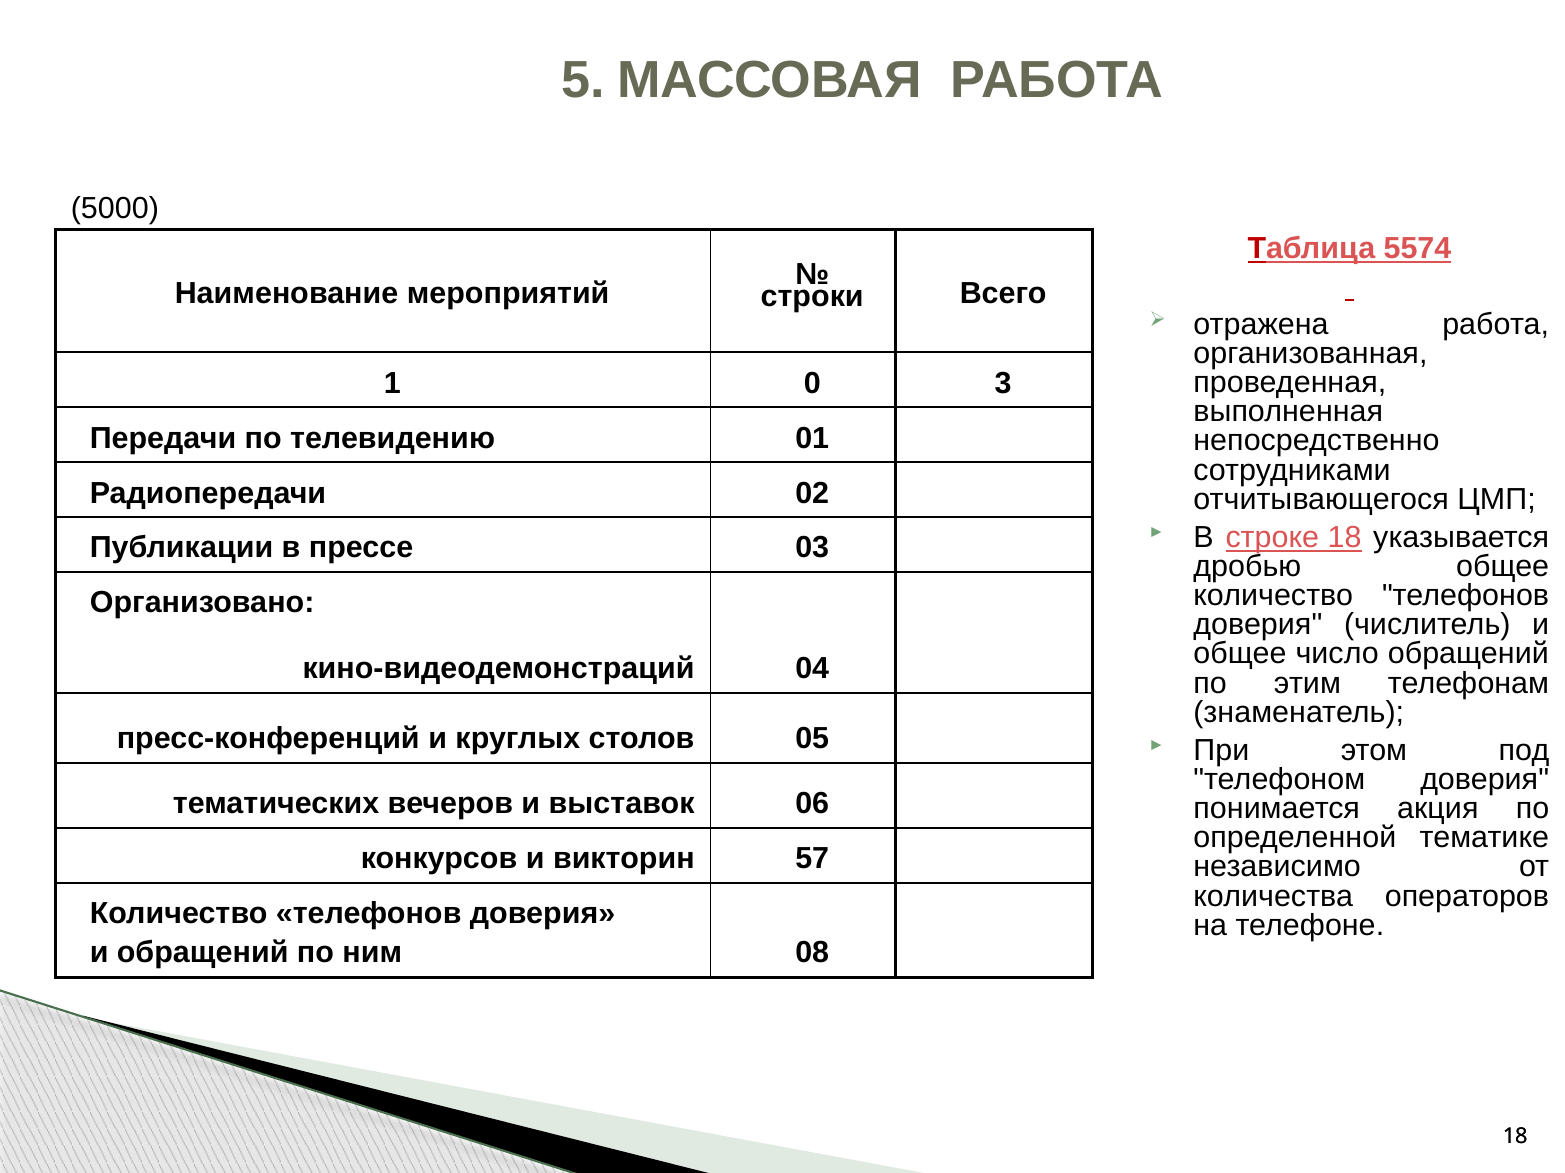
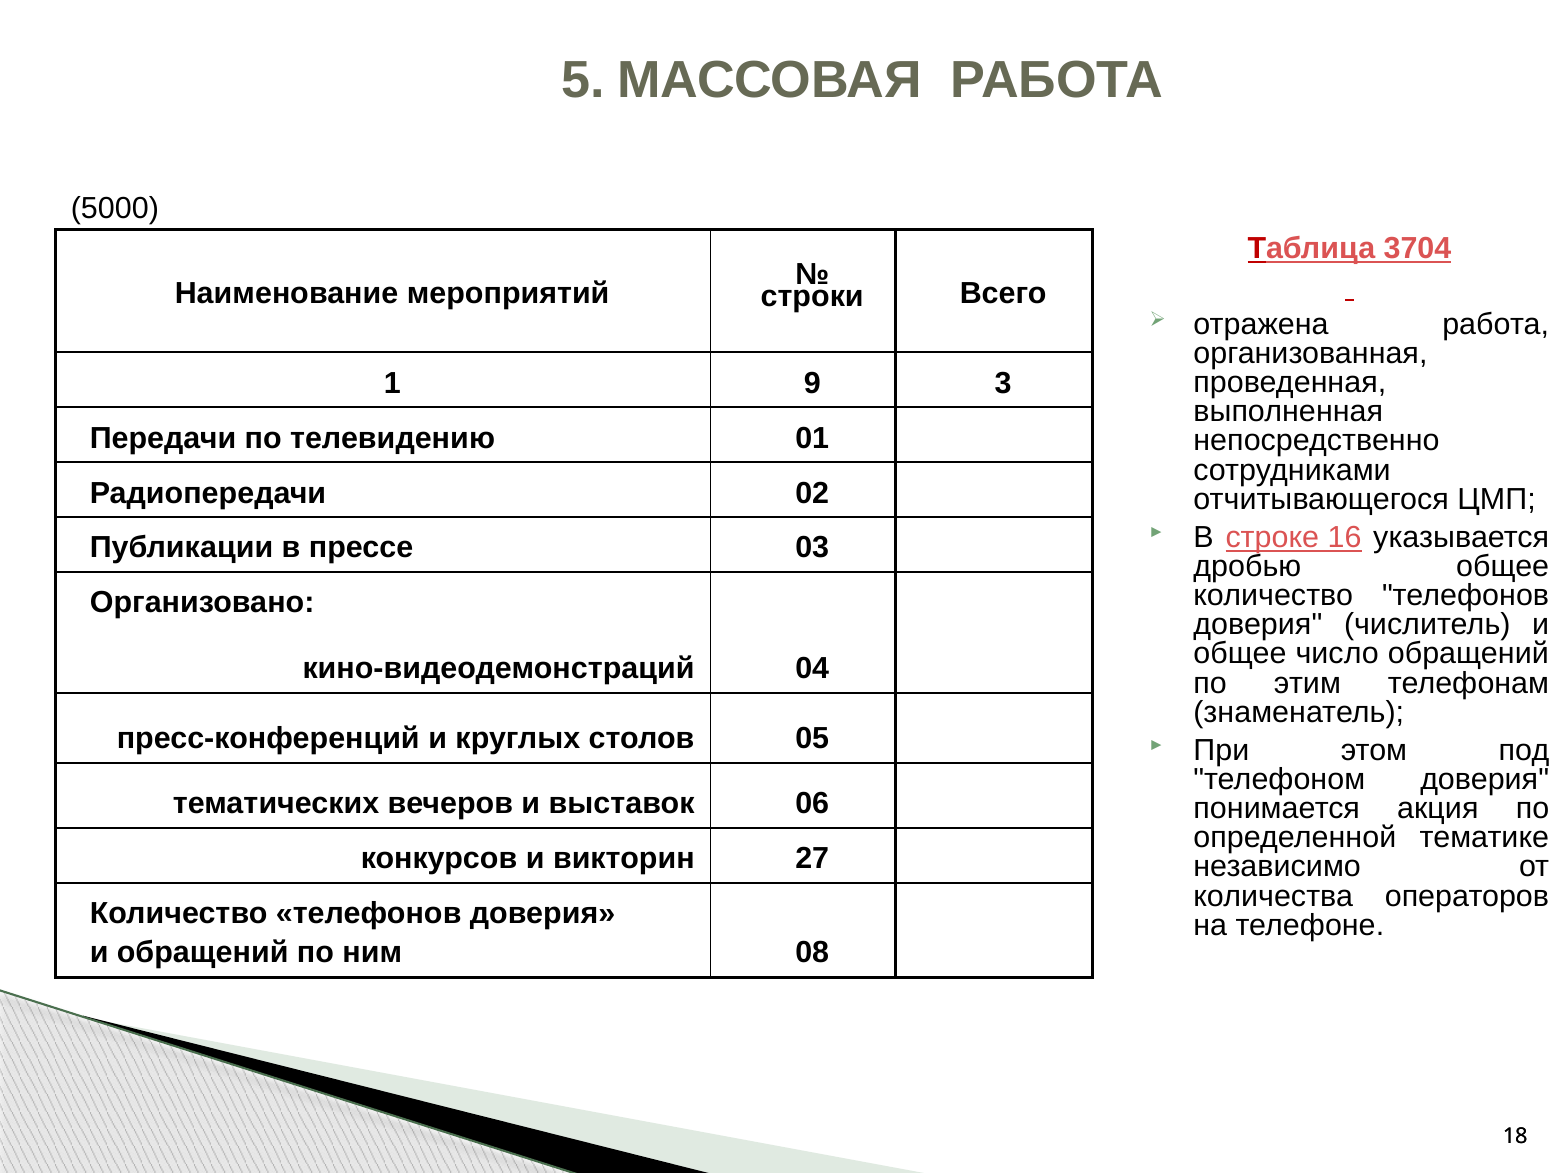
5574: 5574 -> 3704 (1417, 249)
0: 0 -> 9 (812, 383)
строке 18: 18 -> 16 (1344, 538)
57: 57 -> 27 (812, 859)
